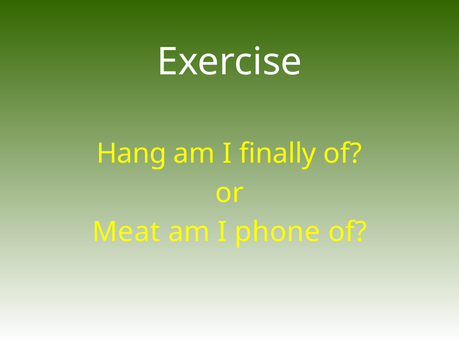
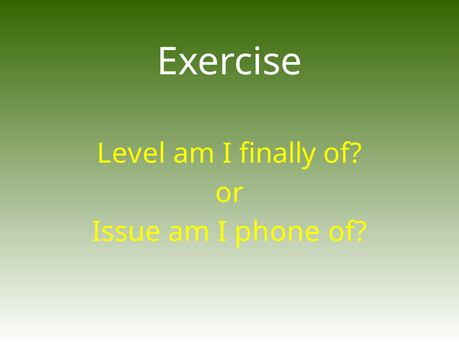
Hang: Hang -> Level (131, 154)
Meat: Meat -> Issue (126, 232)
